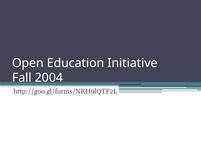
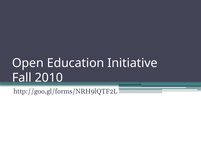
2004: 2004 -> 2010 (49, 78)
